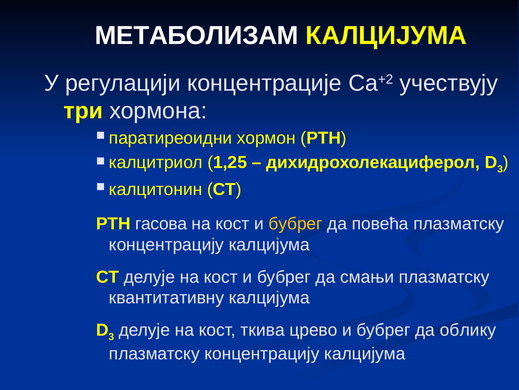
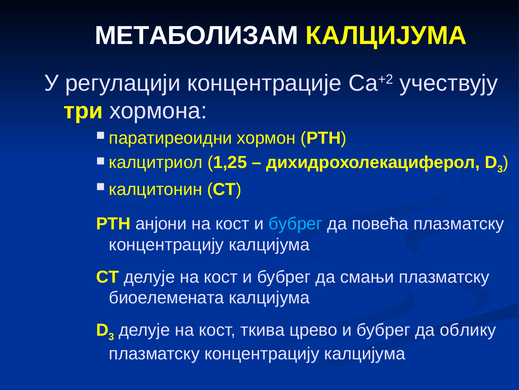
гасова: гасова -> анјони (161, 224)
бубрег colour: yellow -> light blue (296, 224)
квантитативну: квантитативну -> биоелемената (167, 297)
